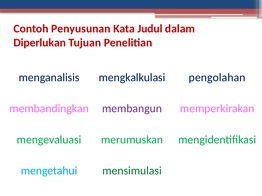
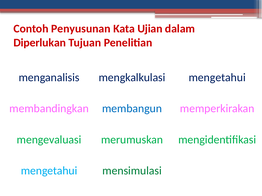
Judul: Judul -> Ujian (150, 29)
mengkalkulasi pengolahan: pengolahan -> mengetahui (217, 78)
membangun colour: purple -> blue (132, 109)
